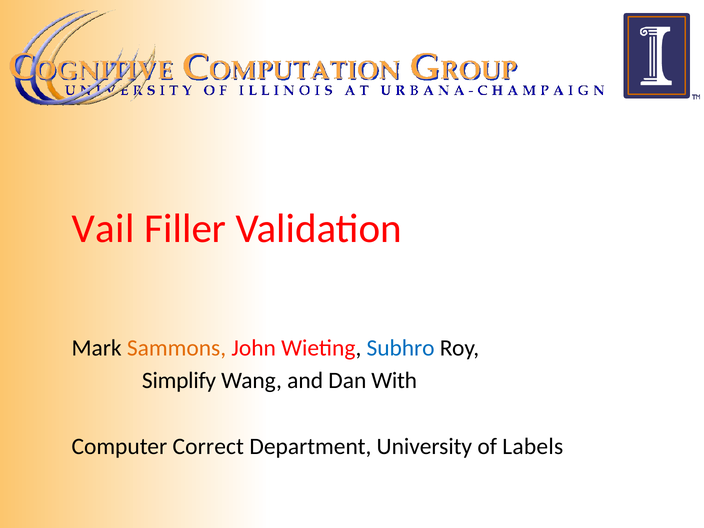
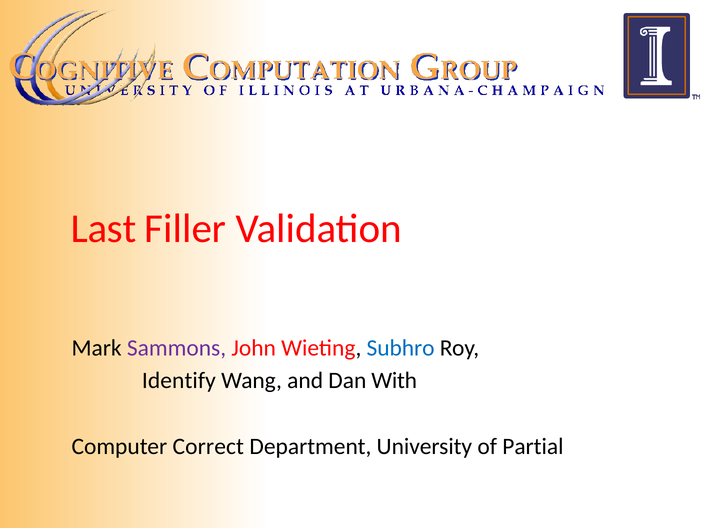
Vail: Vail -> Last (104, 229)
Sammons colour: orange -> purple (176, 348)
Simplify: Simplify -> Identify (179, 381)
Labels: Labels -> Partial (533, 446)
